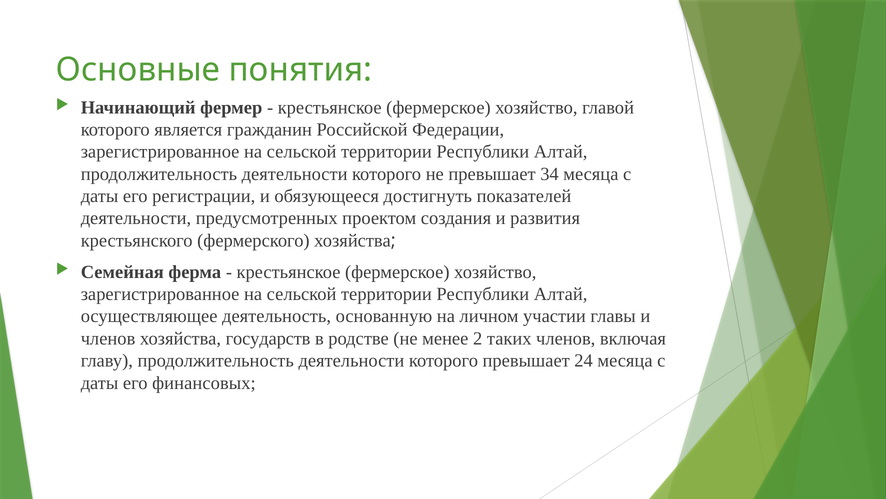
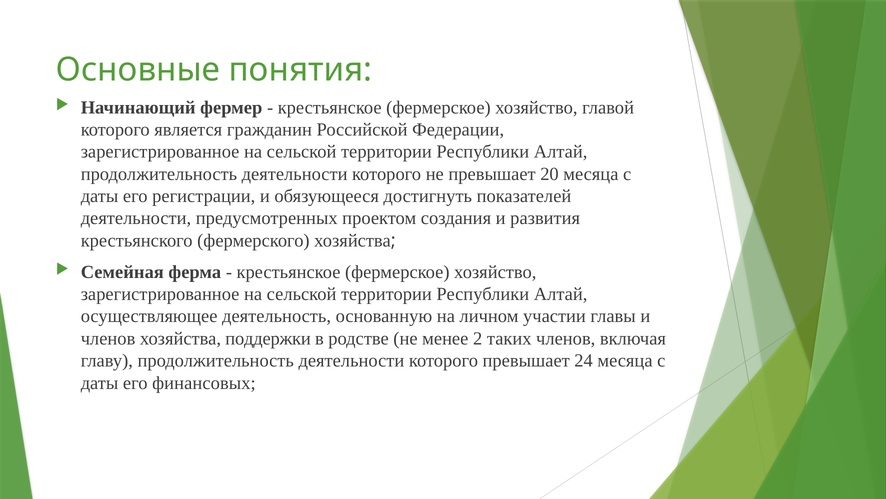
34: 34 -> 20 (549, 174)
государств: государств -> поддержки (268, 338)
